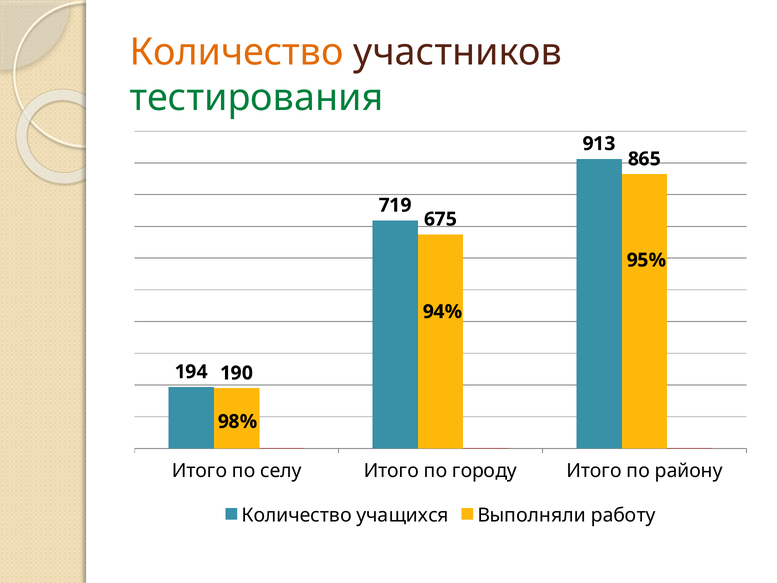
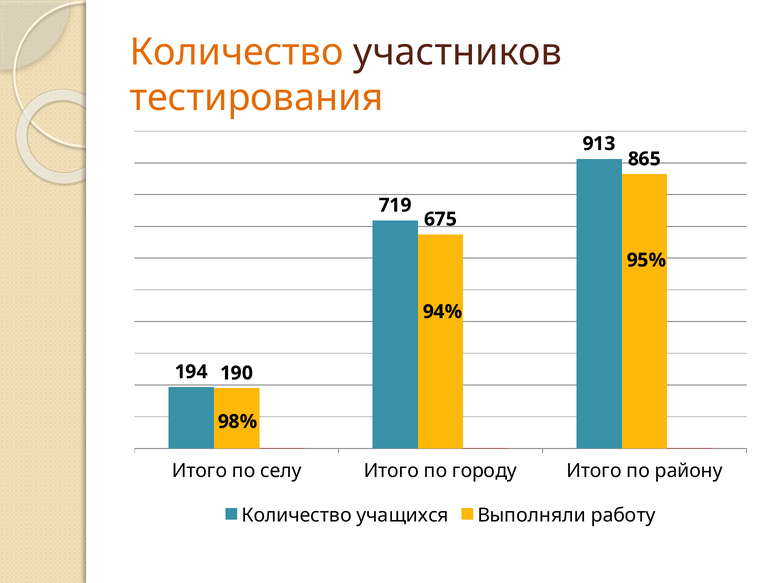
тестирования colour: green -> orange (257, 98)
